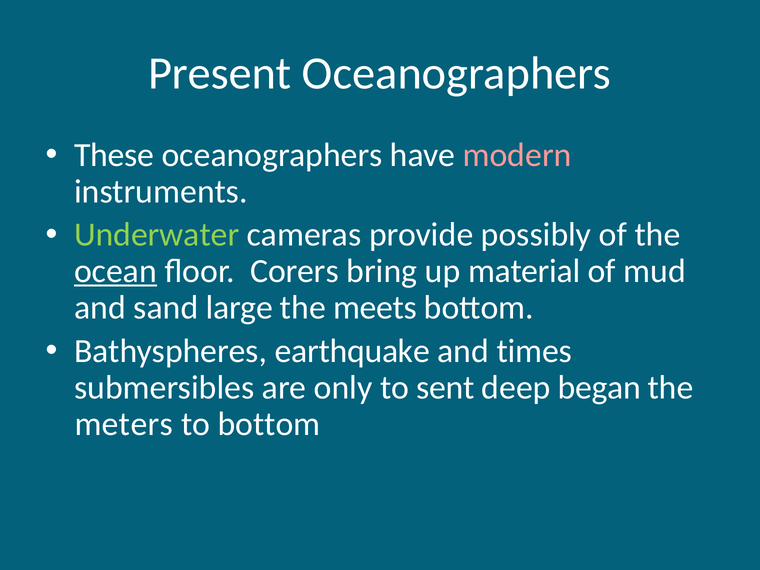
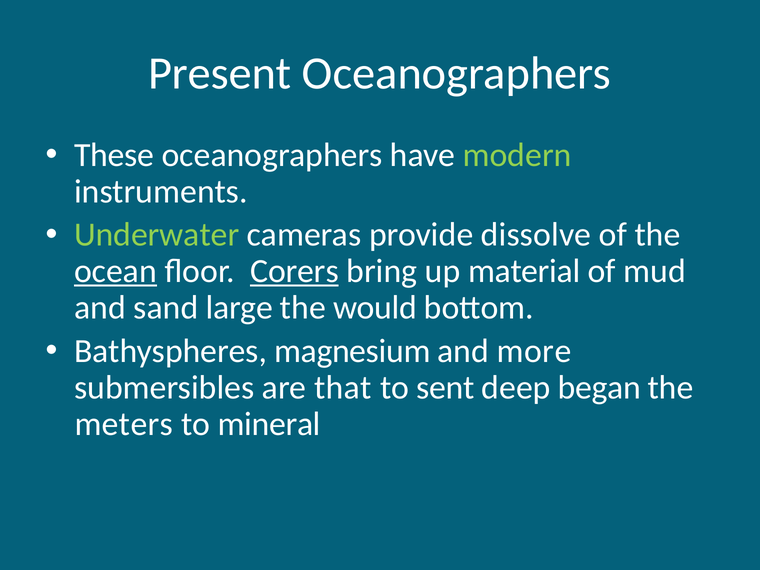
modern colour: pink -> light green (517, 155)
possibly: possibly -> dissolve (536, 235)
Corers underline: none -> present (295, 271)
meets: meets -> would (375, 308)
earthquake: earthquake -> magnesium (352, 351)
times: times -> more (534, 351)
only: only -> that (343, 387)
to bottom: bottom -> mineral (269, 424)
